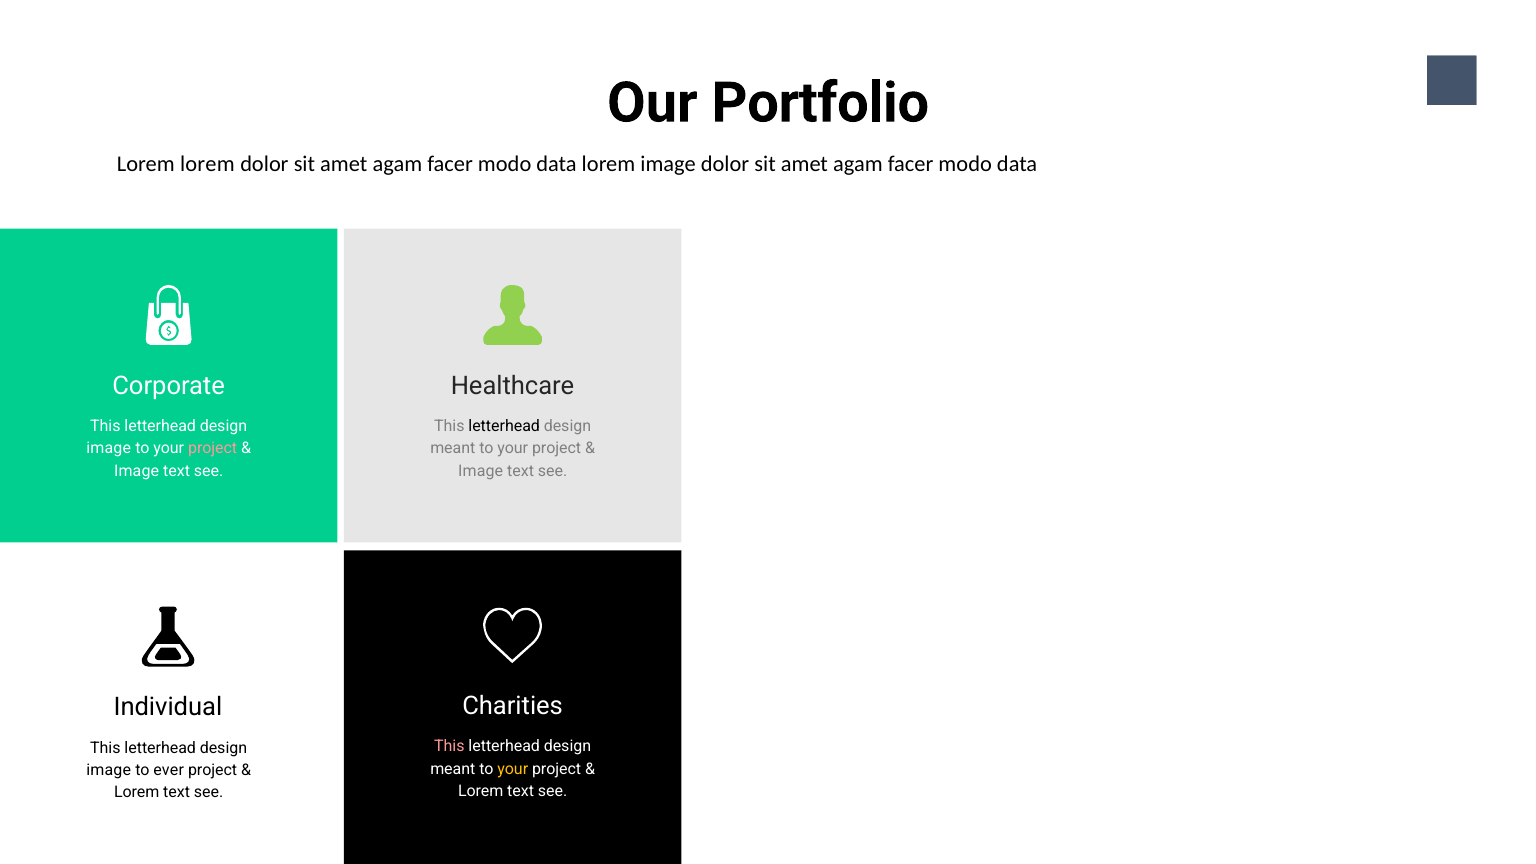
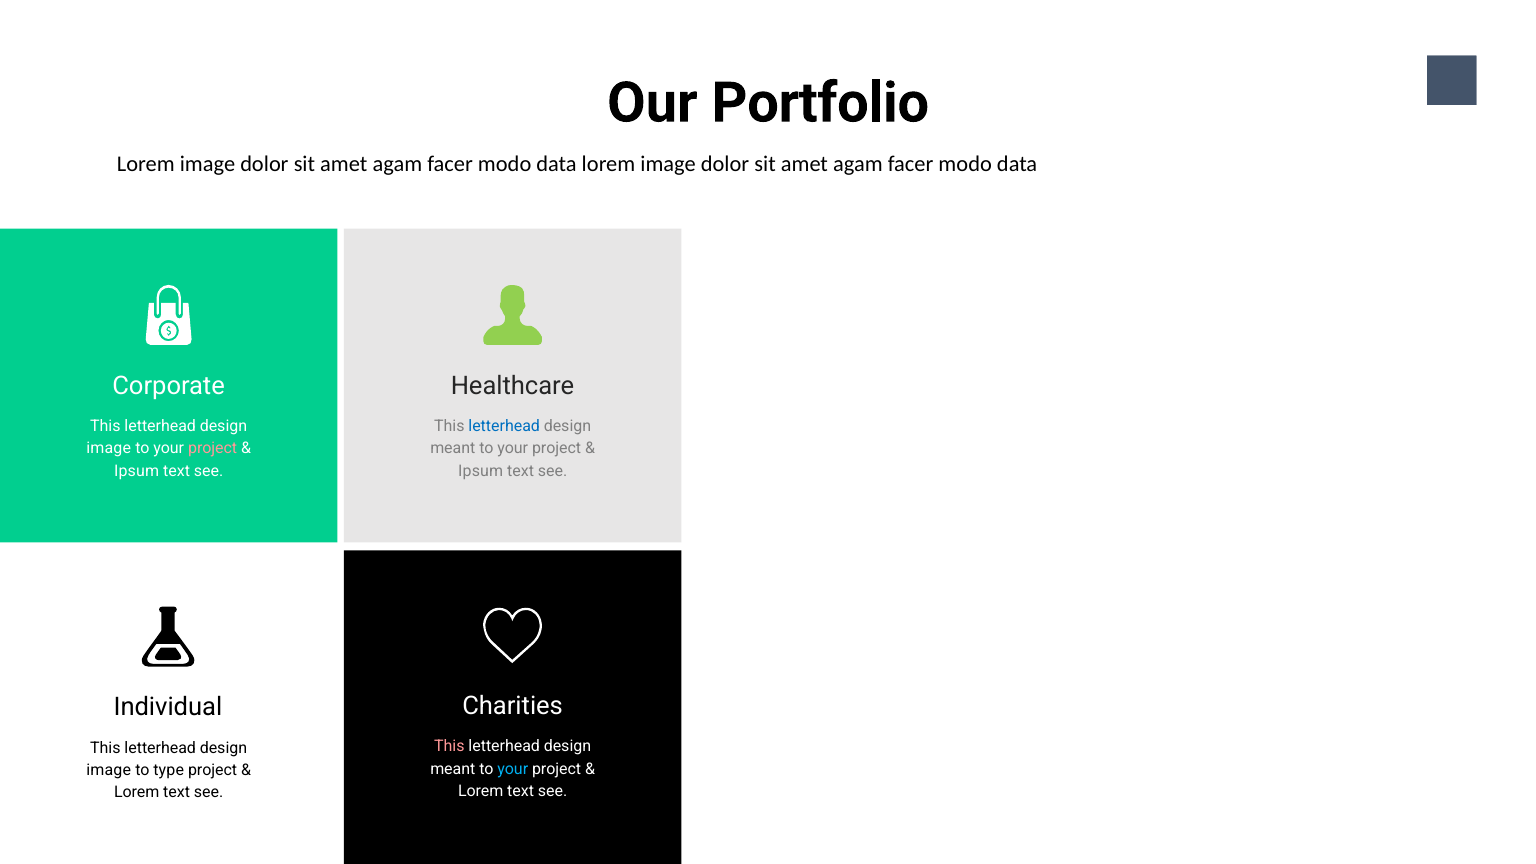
lorem: lorem -> image (208, 164)
letterhead colour: black -> blue (504, 426)
Image: Image -> Ipsum (137, 471)
Image: Image -> Ipsum (481, 471)
your colour: yellow -> light blue (513, 769)
ever: ever -> type (169, 770)
